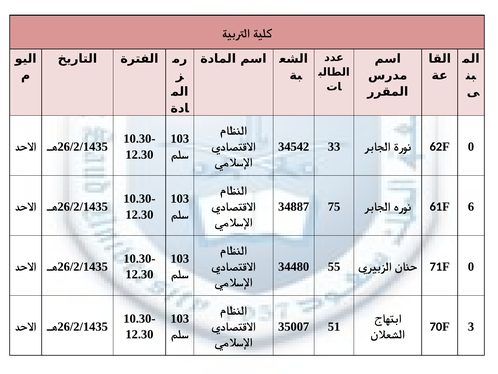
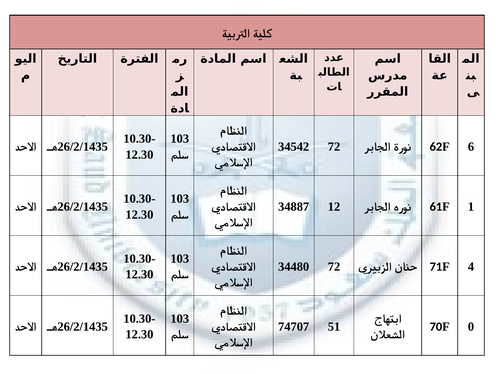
34542 33: 33 -> 72 (334, 146)
62F 0: 0 -> 6 (471, 146)
75: 75 -> 12 (334, 206)
6: 6 -> 1 (471, 206)
34480 55: 55 -> 72 (334, 266)
71F 0: 0 -> 4 (471, 266)
35007: 35007 -> 74707 (294, 326)
3: 3 -> 0 (471, 326)
